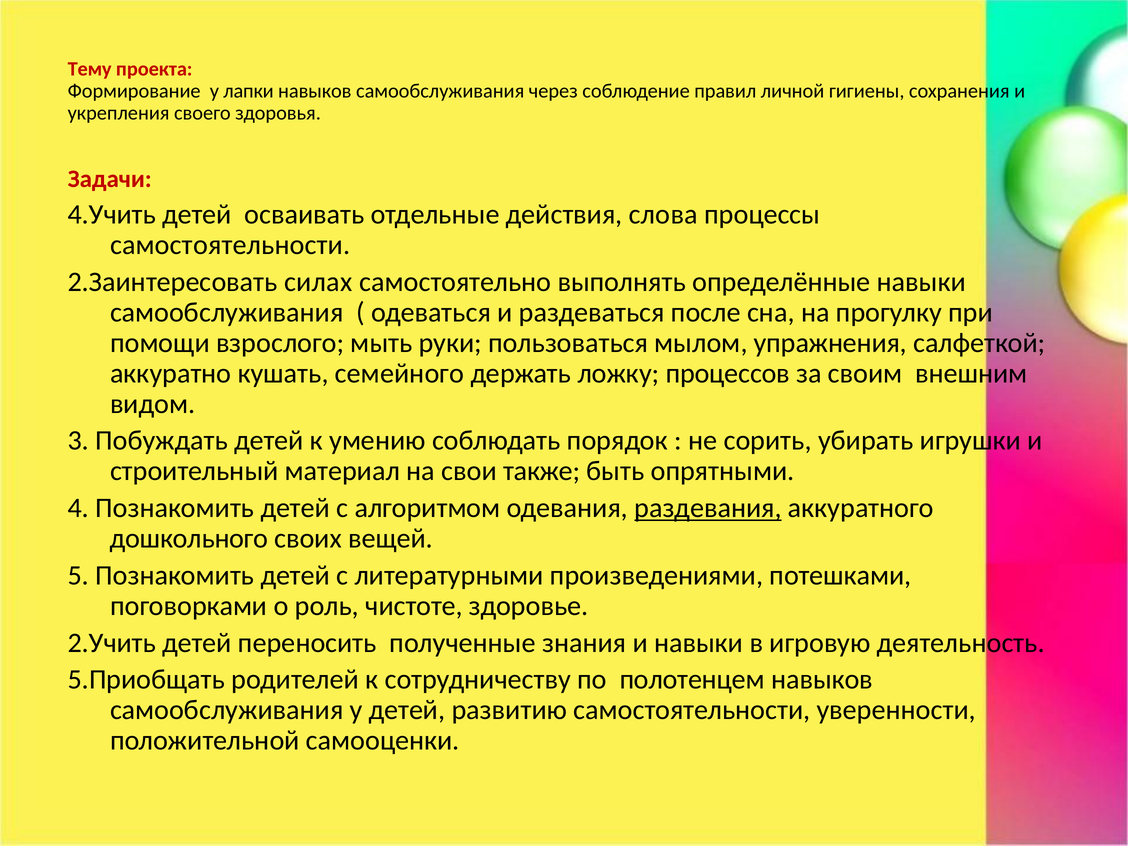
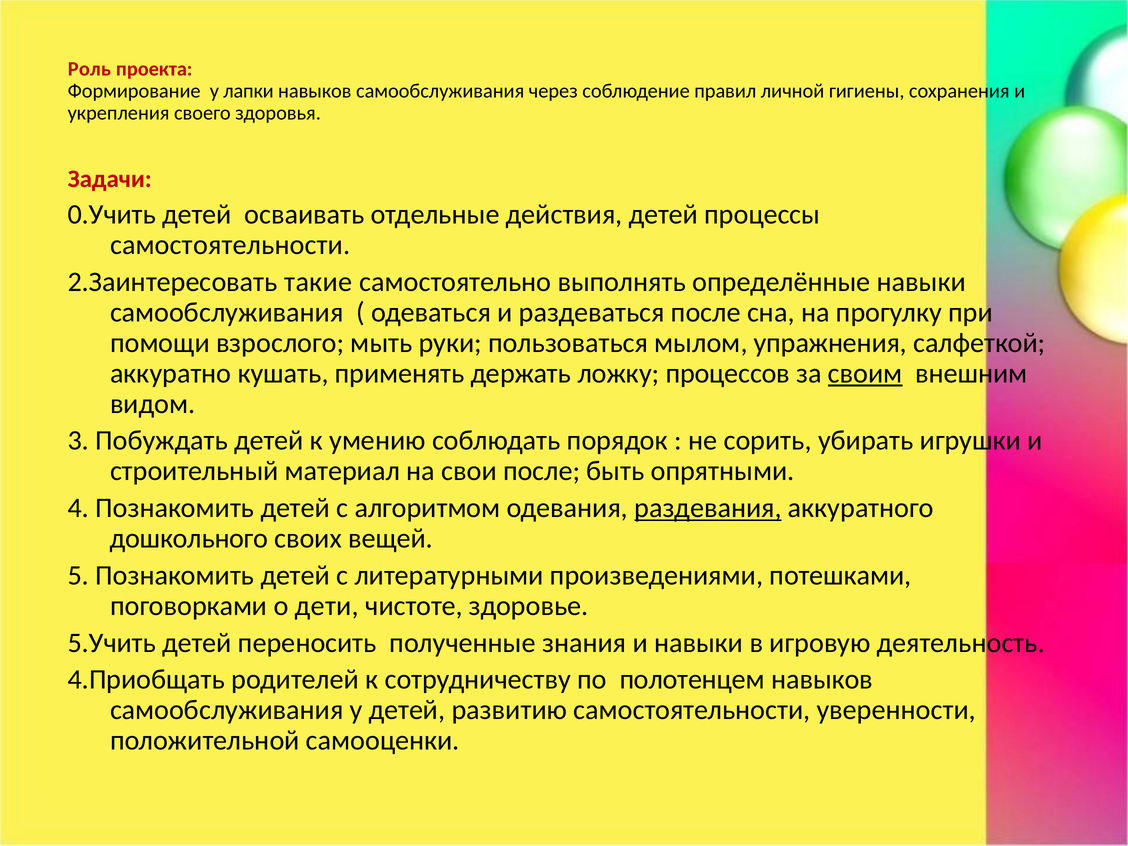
Тему: Тему -> Роль (89, 69)
4.Учить: 4.Учить -> 0.Учить (112, 215)
действия слова: слова -> детей (663, 215)
силах: силах -> такие (318, 282)
семейного: семейного -> применять (400, 373)
своим underline: none -> present (865, 373)
свои также: также -> после (542, 471)
роль: роль -> дети (327, 606)
2.Учить: 2.Учить -> 5.Учить (112, 643)
5.Приобщать: 5.Приобщать -> 4.Приобщать (146, 680)
